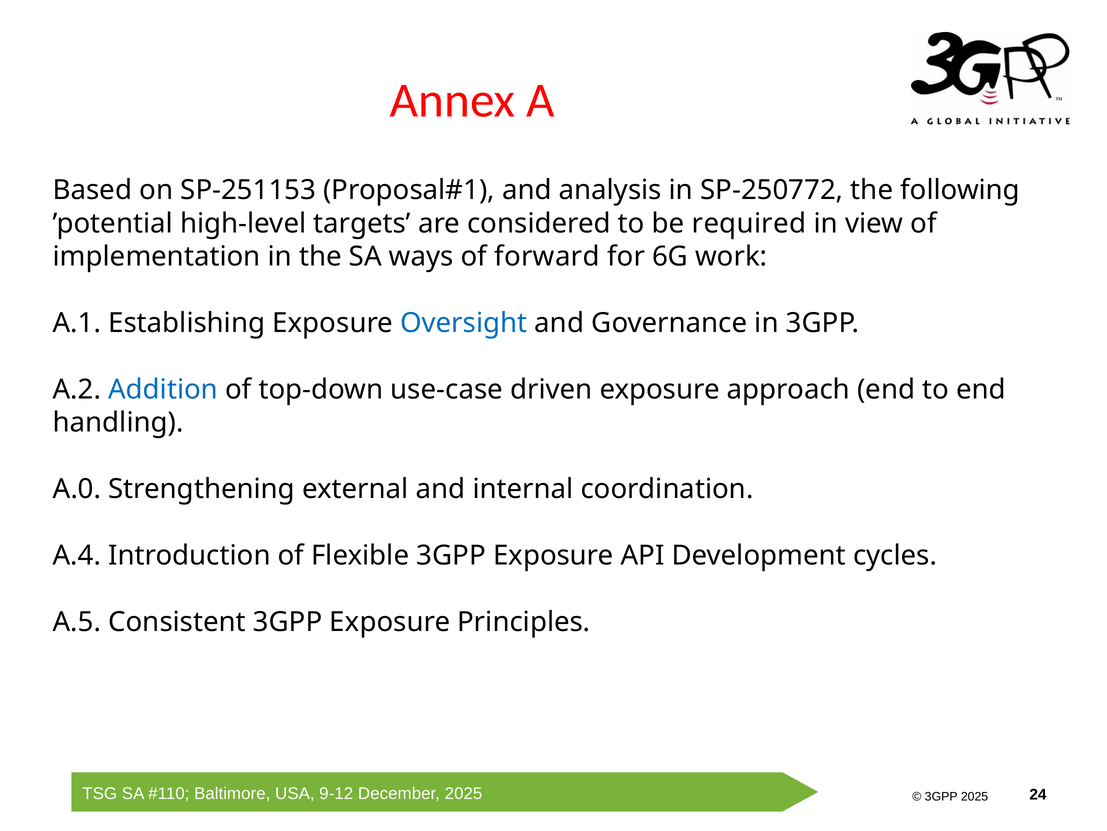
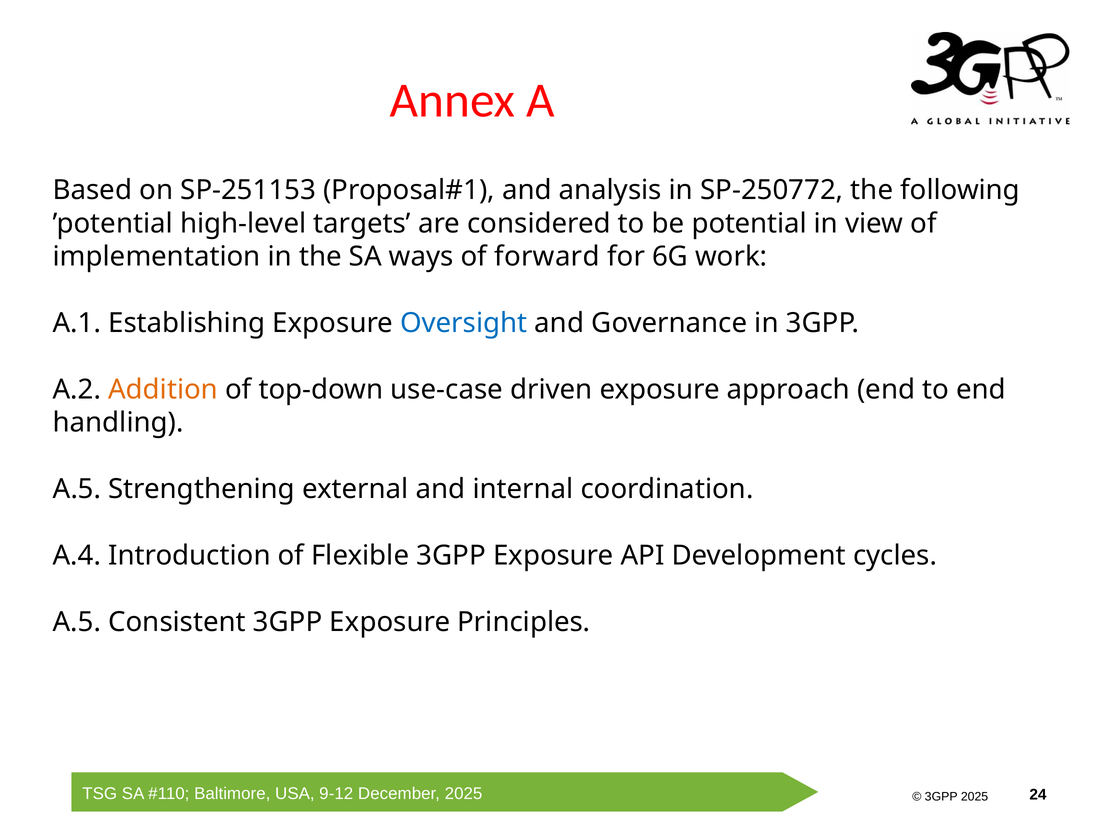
required: required -> potential (749, 223)
Addition colour: blue -> orange (163, 389)
A.0: A.0 -> A.5 (77, 489)
